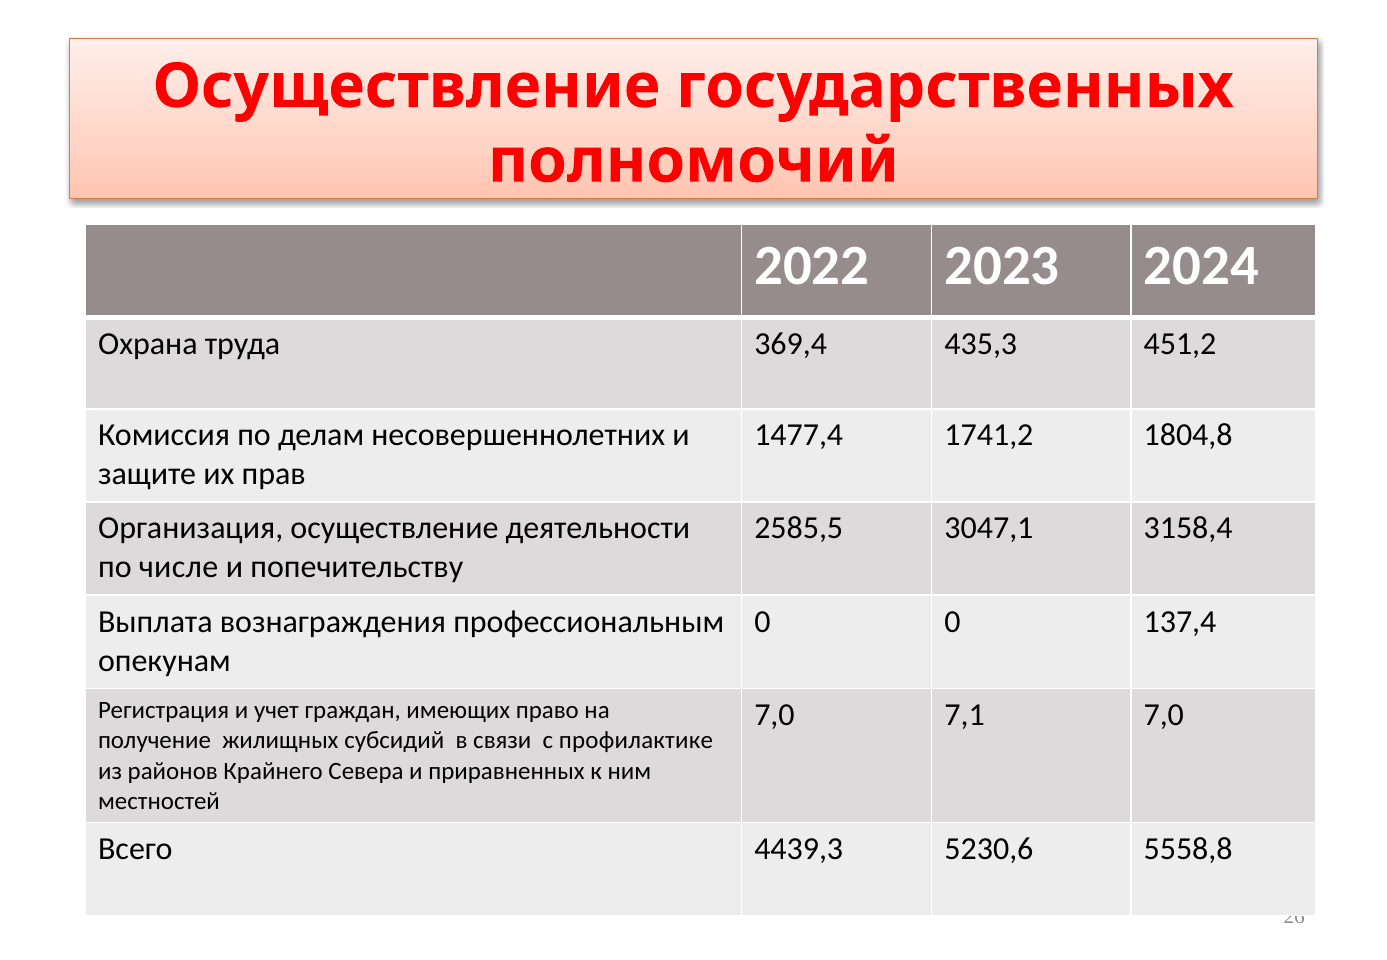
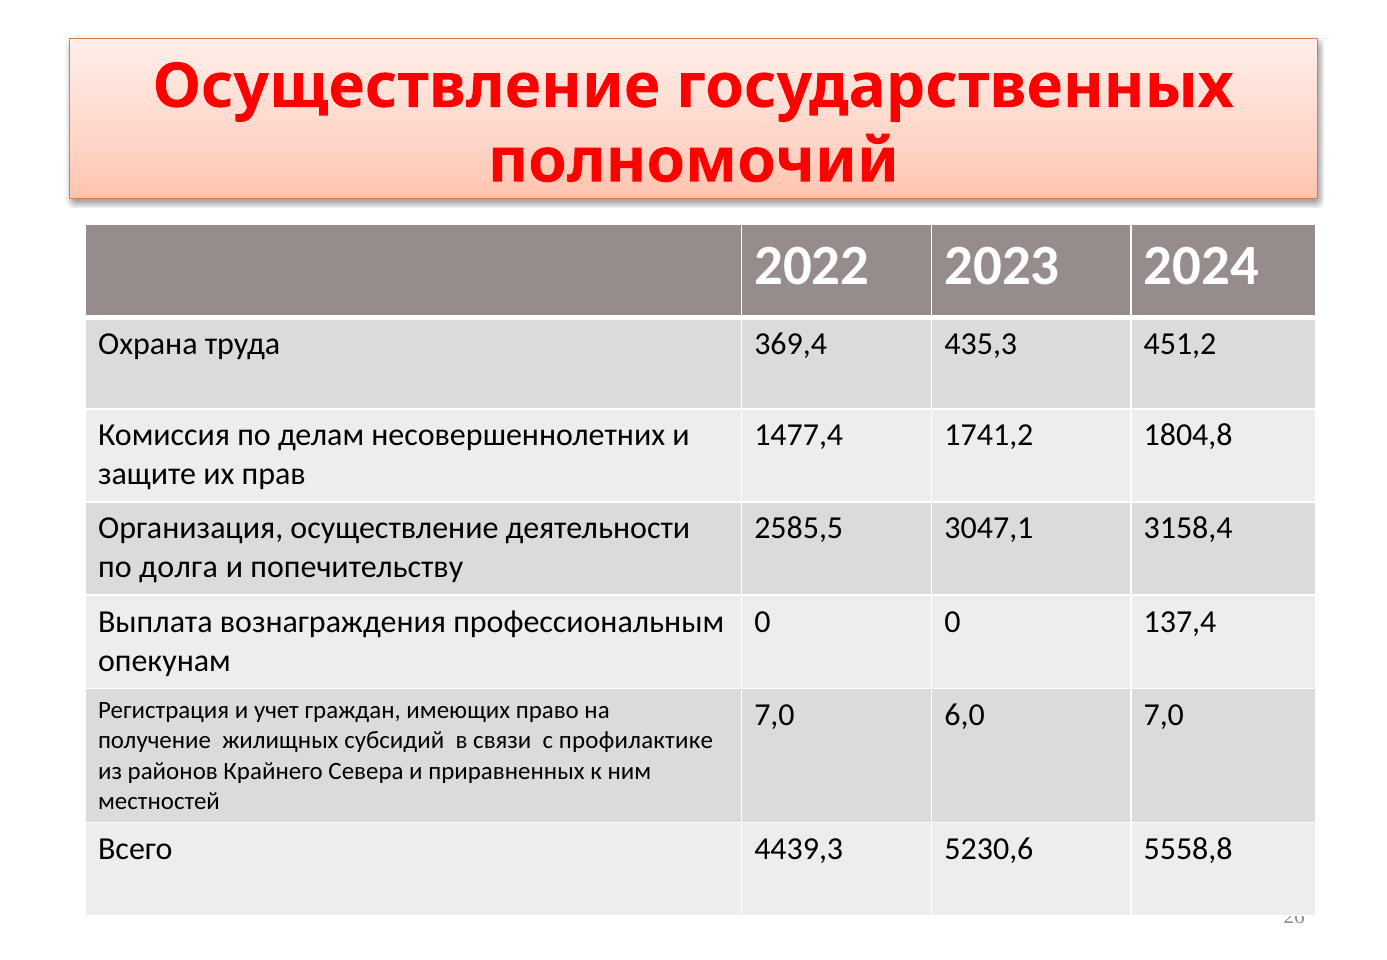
числе: числе -> долга (179, 568)
7,1: 7,1 -> 6,0 (965, 715)
